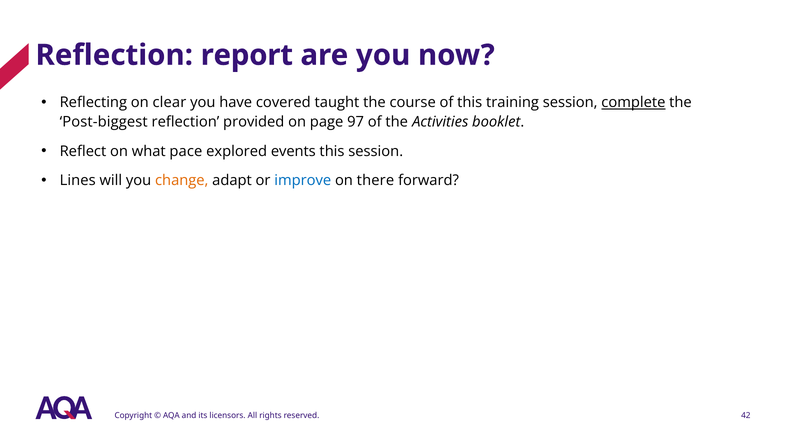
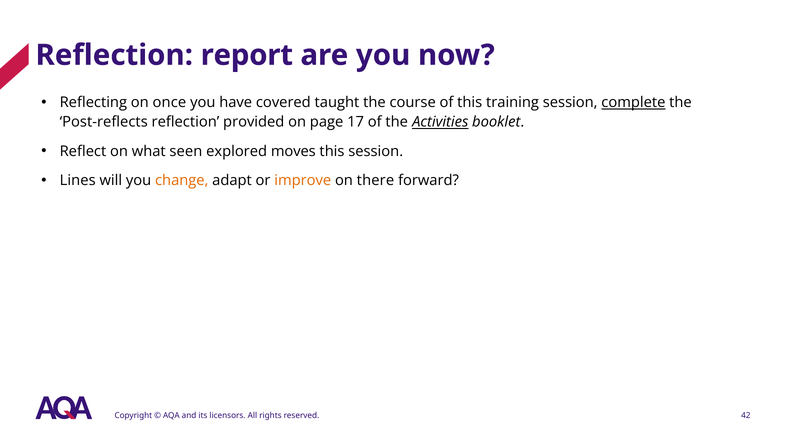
clear: clear -> once (169, 103)
Post-biggest: Post-biggest -> Post-reflects (104, 122)
97: 97 -> 17 (356, 122)
Activities underline: none -> present (440, 122)
pace: pace -> seen (186, 151)
events: events -> moves (293, 151)
improve colour: blue -> orange (303, 181)
